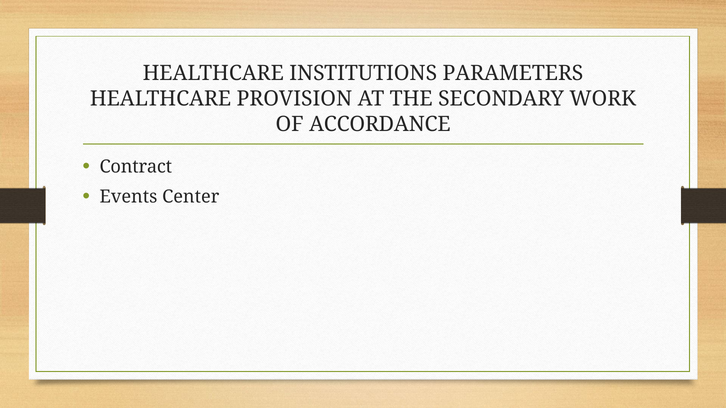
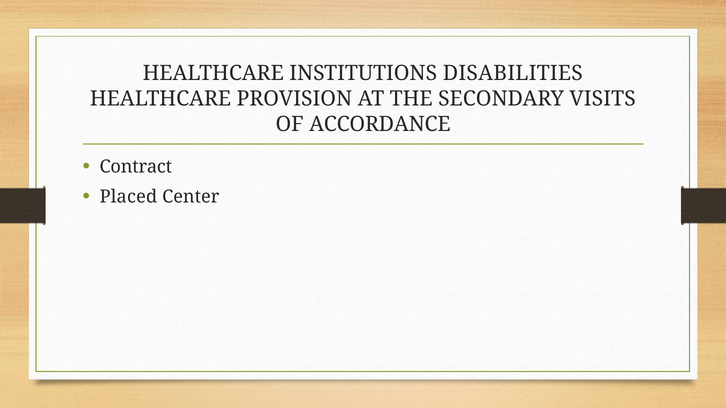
PARAMETERS: PARAMETERS -> DISABILITIES (513, 73)
WORK: WORK -> VISITS (603, 99)
Events: Events -> Placed (128, 197)
